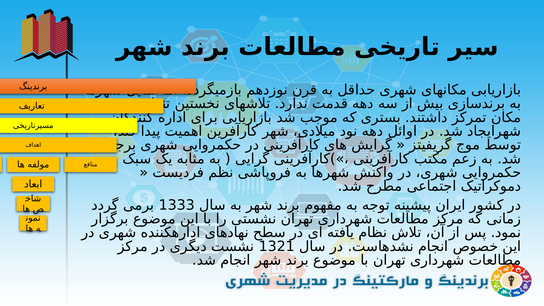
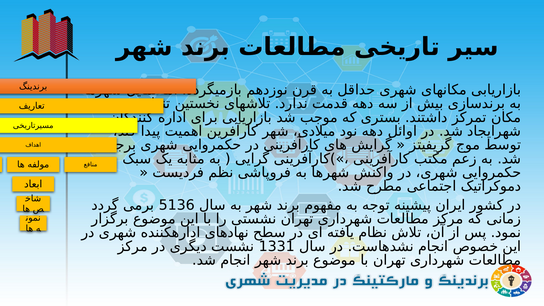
1333: 1333 -> 5136 (177, 205)
1321: 1321 -> 1331 (277, 246)
